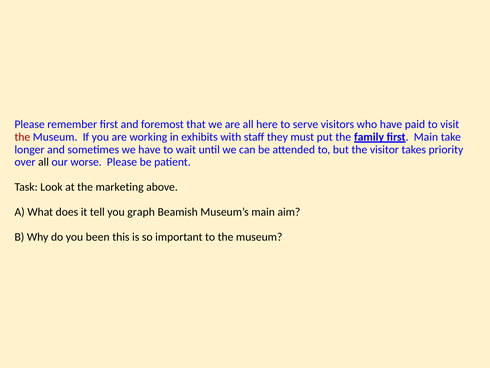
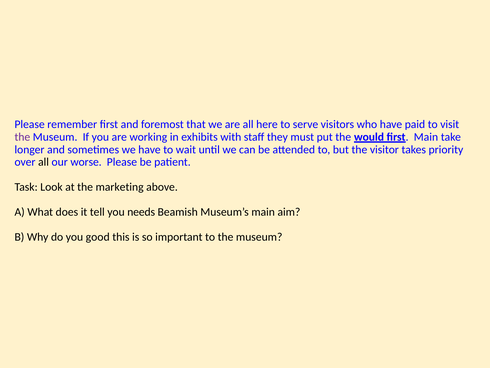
the colour: red -> purple (22, 137)
family: family -> would (369, 137)
graph: graph -> needs (141, 212)
been: been -> good (98, 237)
